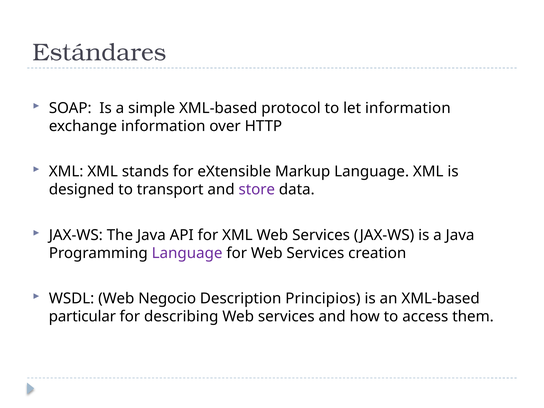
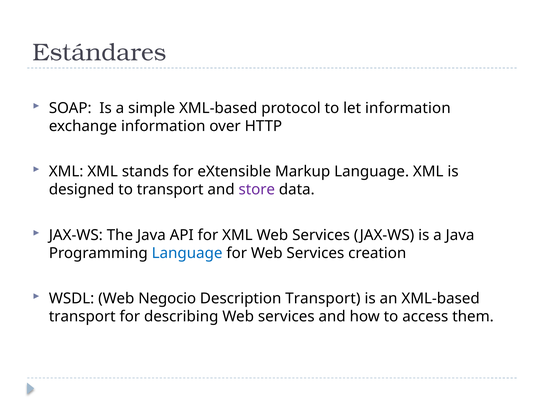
Language colour: purple -> blue (187, 253)
Description Principios: Principios -> Transport (323, 299)
particular: particular -> transport (82, 317)
